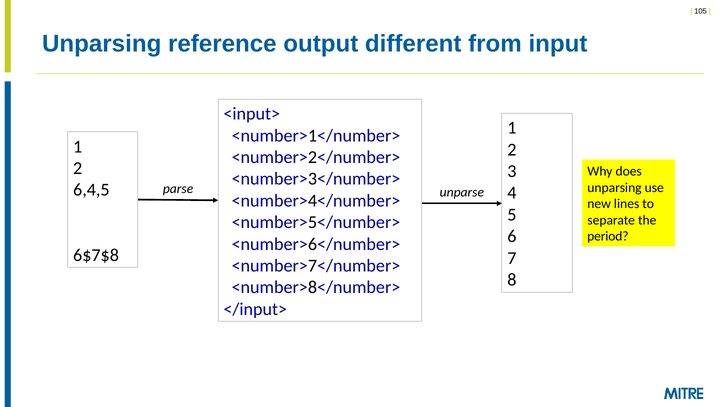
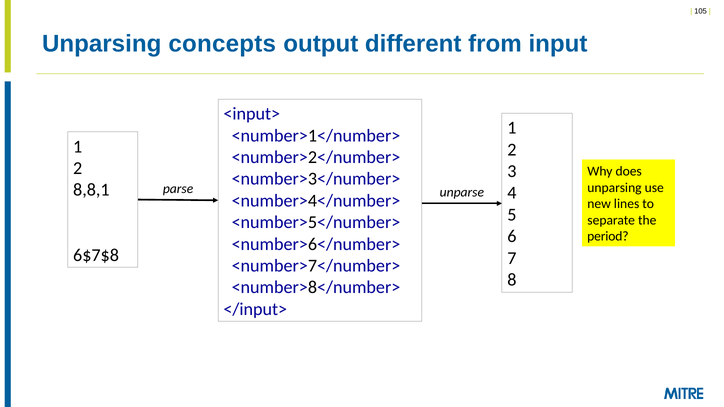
reference: reference -> concepts (222, 44)
6,4,5: 6,4,5 -> 8,8,1 (91, 190)
